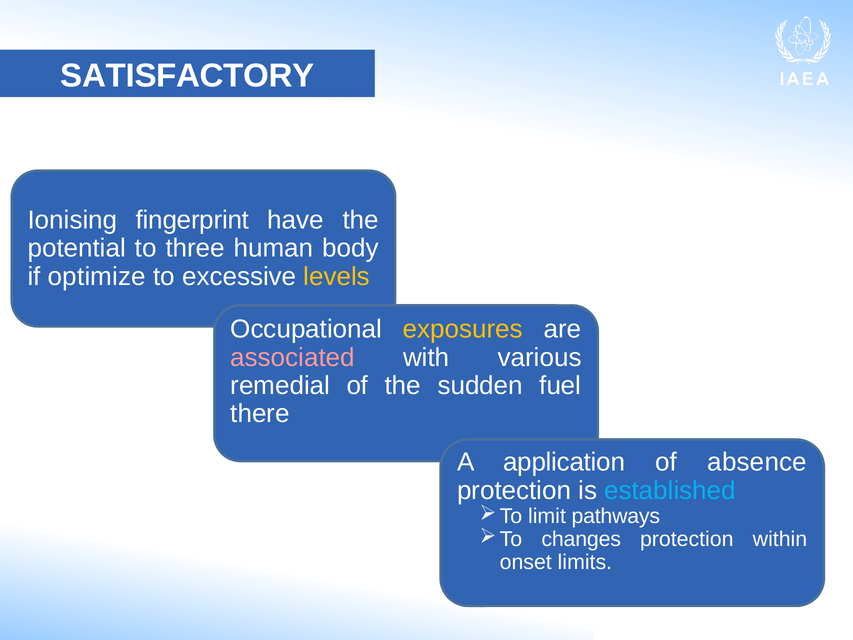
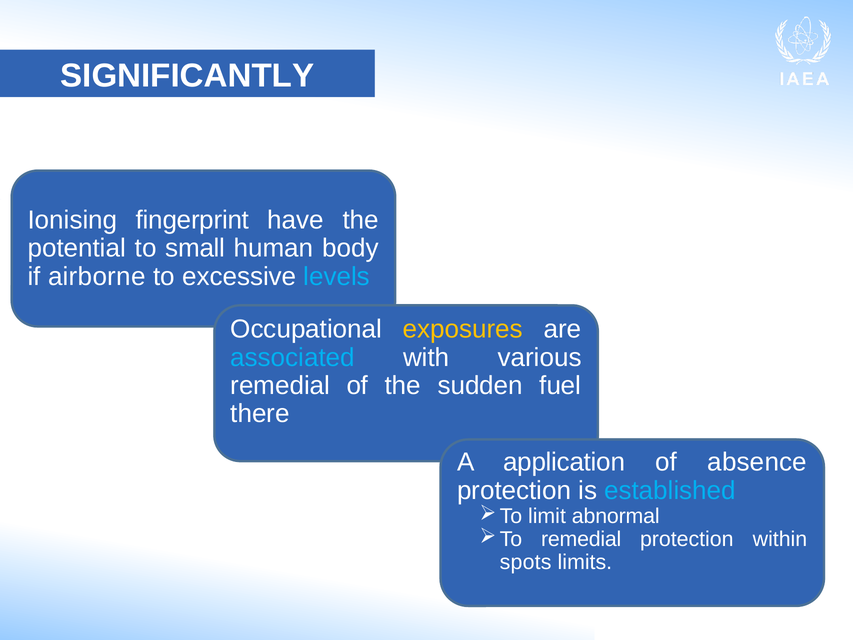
SATISFACTORY: SATISFACTORY -> SIGNIFICANTLY (187, 76)
three: three -> small (195, 248)
optimize: optimize -> airborne (97, 276)
levels colour: yellow -> light blue (337, 276)
associated colour: pink -> light blue (293, 357)
pathways: pathways -> abnormal (616, 516)
changes: changes -> remedial (581, 539)
onset: onset -> spots (526, 562)
